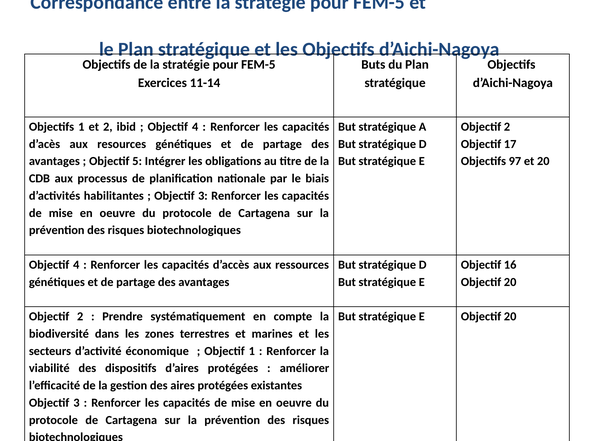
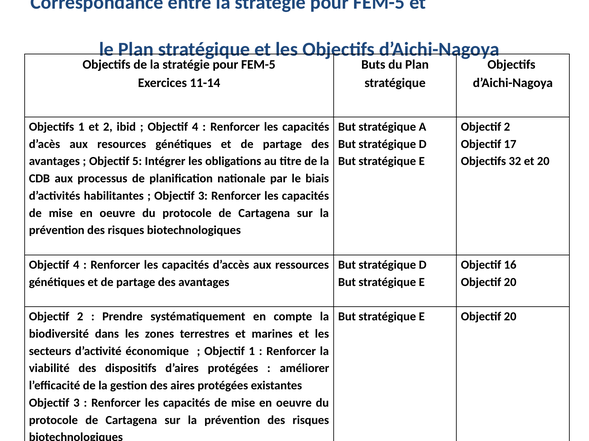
97: 97 -> 32 (515, 162)
